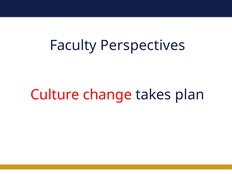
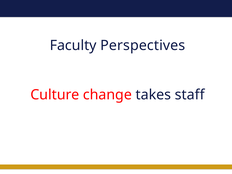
plan: plan -> staff (190, 95)
